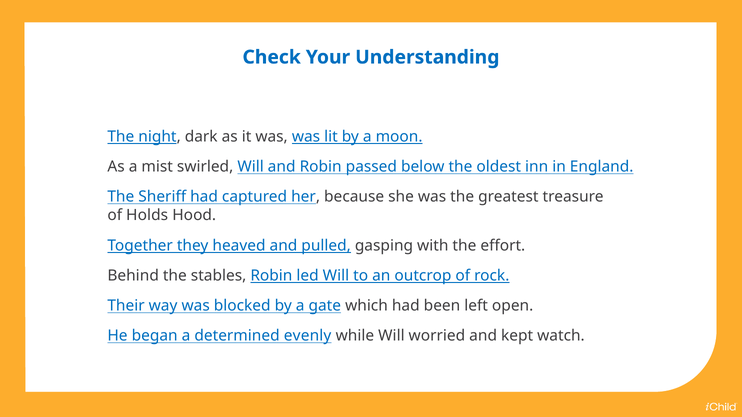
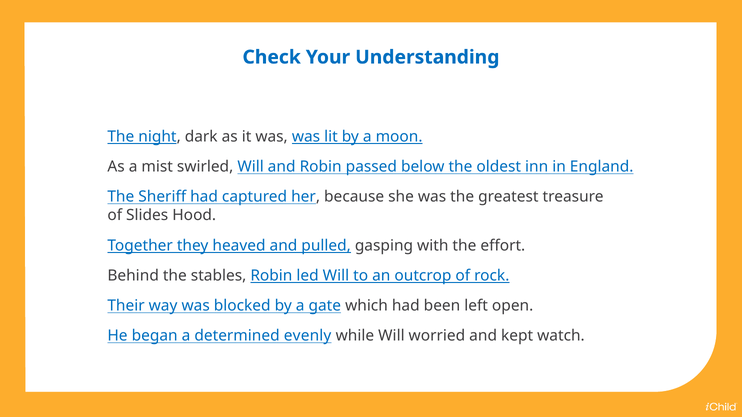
Holds: Holds -> Slides (147, 215)
